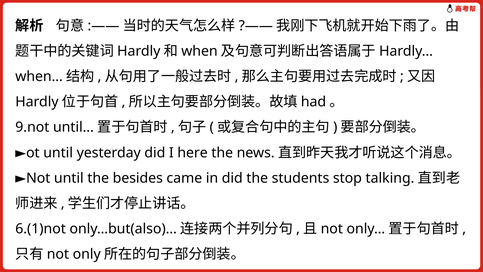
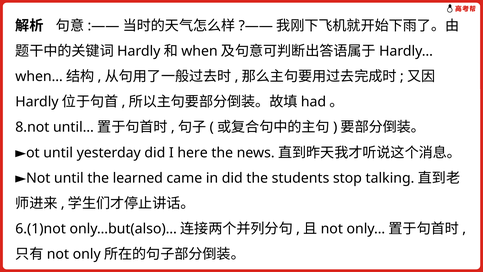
9.not: 9.not -> 8.not (32, 127)
besides: besides -> learned (138, 178)
